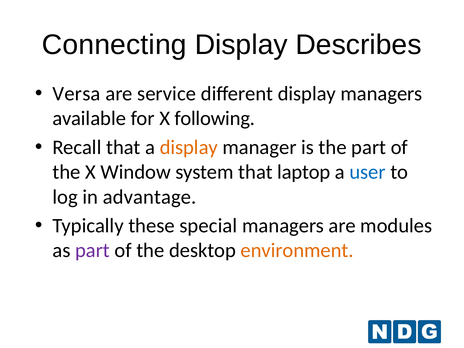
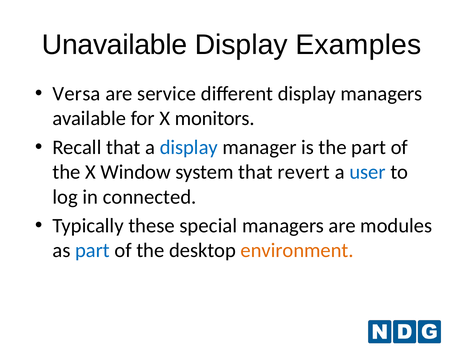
Connecting: Connecting -> Unavailable (115, 45)
Describes: Describes -> Examples (358, 45)
following: following -> monitors (215, 118)
display colour: orange -> blue (189, 147)
laptop: laptop -> revert (304, 172)
advantage: advantage -> connected (150, 197)
part colour: purple -> blue (92, 250)
